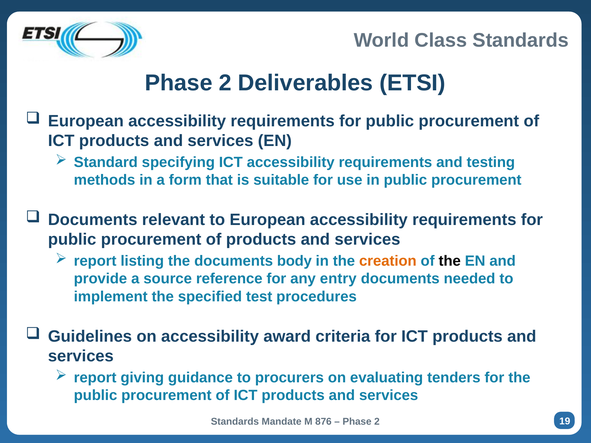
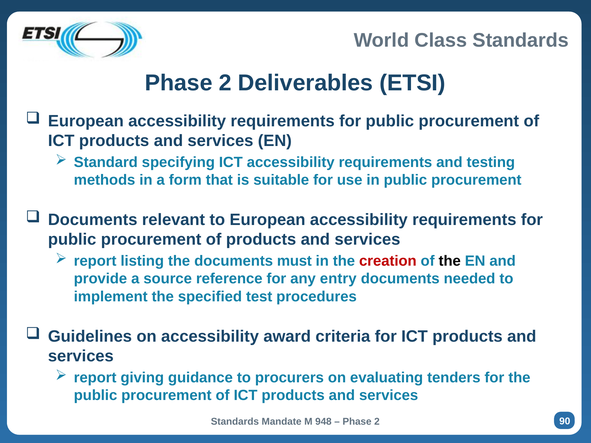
body: body -> must (294, 261)
creation colour: orange -> red (388, 261)
876: 876 -> 948 (323, 422)
19: 19 -> 90 (565, 421)
